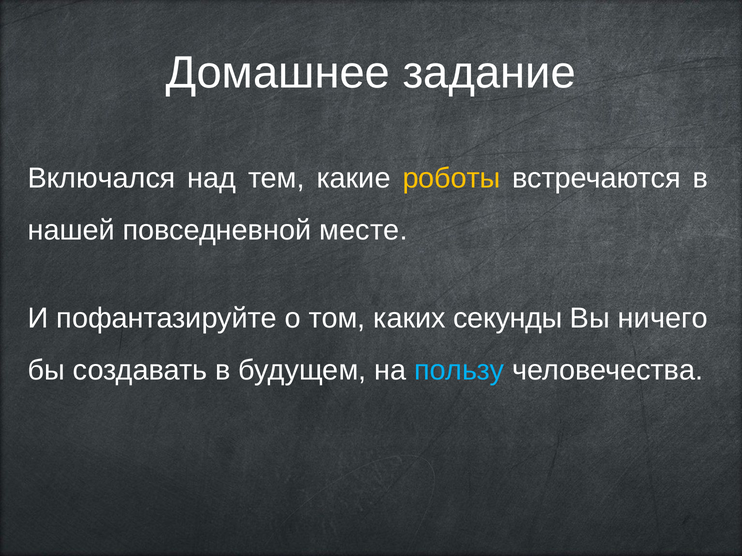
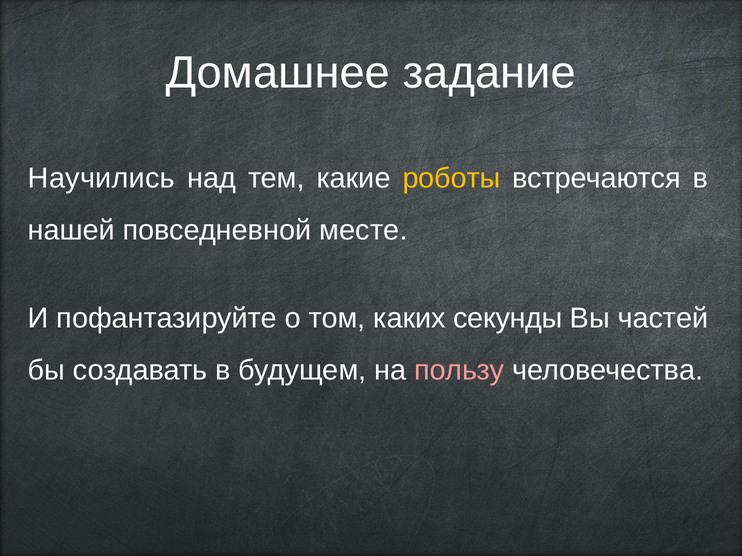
Включался: Включался -> Научились (101, 178)
ничего: ничего -> частей (663, 319)
пользу colour: light blue -> pink (459, 371)
